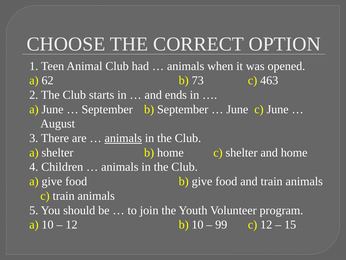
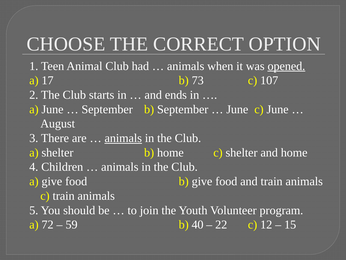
opened underline: none -> present (286, 66)
62: 62 -> 17 (48, 80)
463: 463 -> 107 (269, 80)
a 10: 10 -> 72 (48, 224)
12: 12 -> 59 (72, 224)
b 10: 10 -> 40 (198, 224)
99: 99 -> 22 (221, 224)
